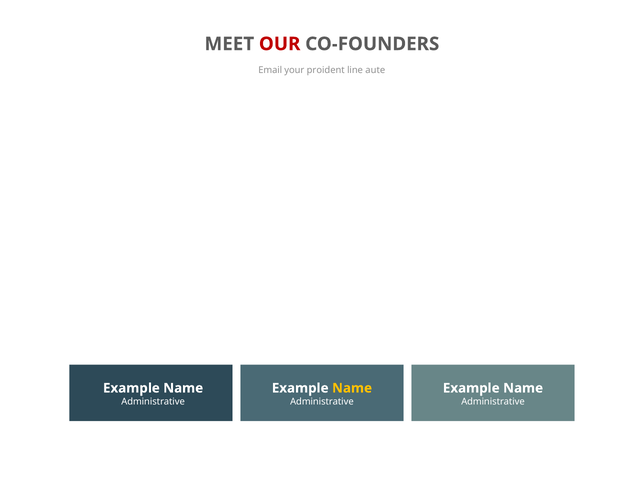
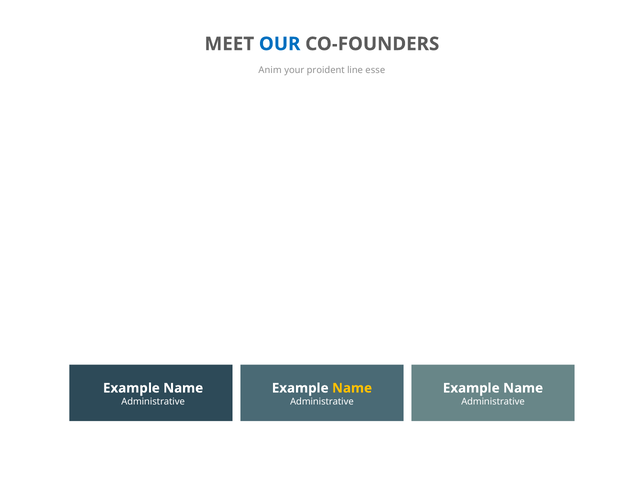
OUR colour: red -> blue (280, 44)
Email: Email -> Anim (270, 70)
aute: aute -> esse (375, 70)
